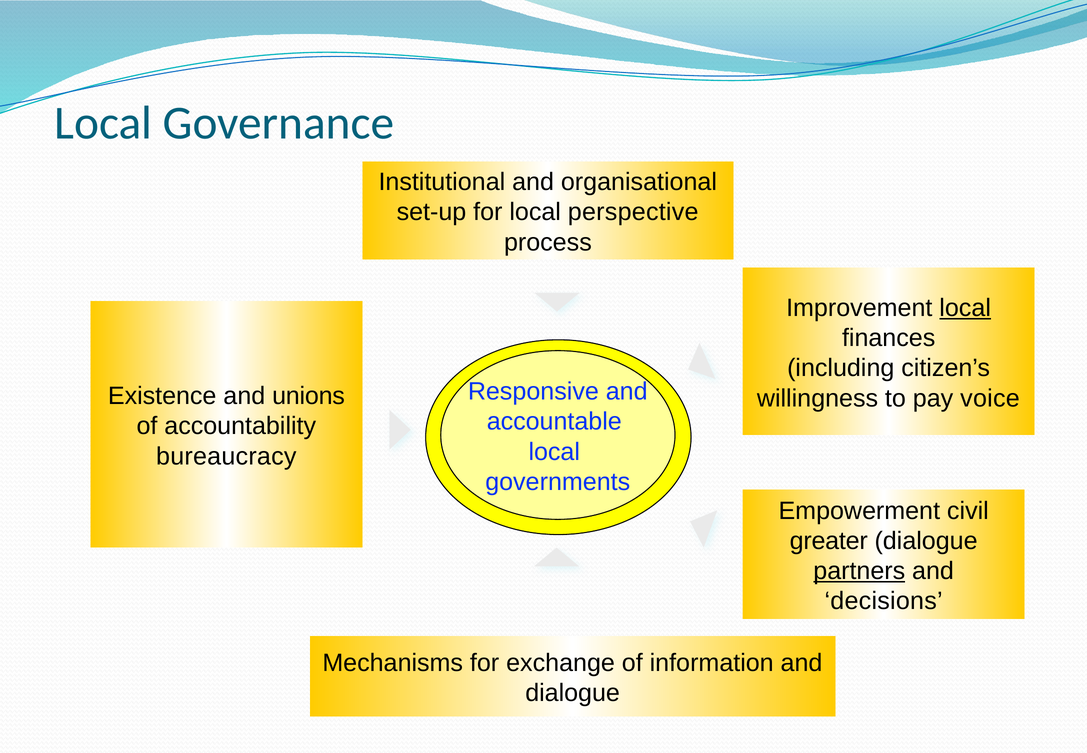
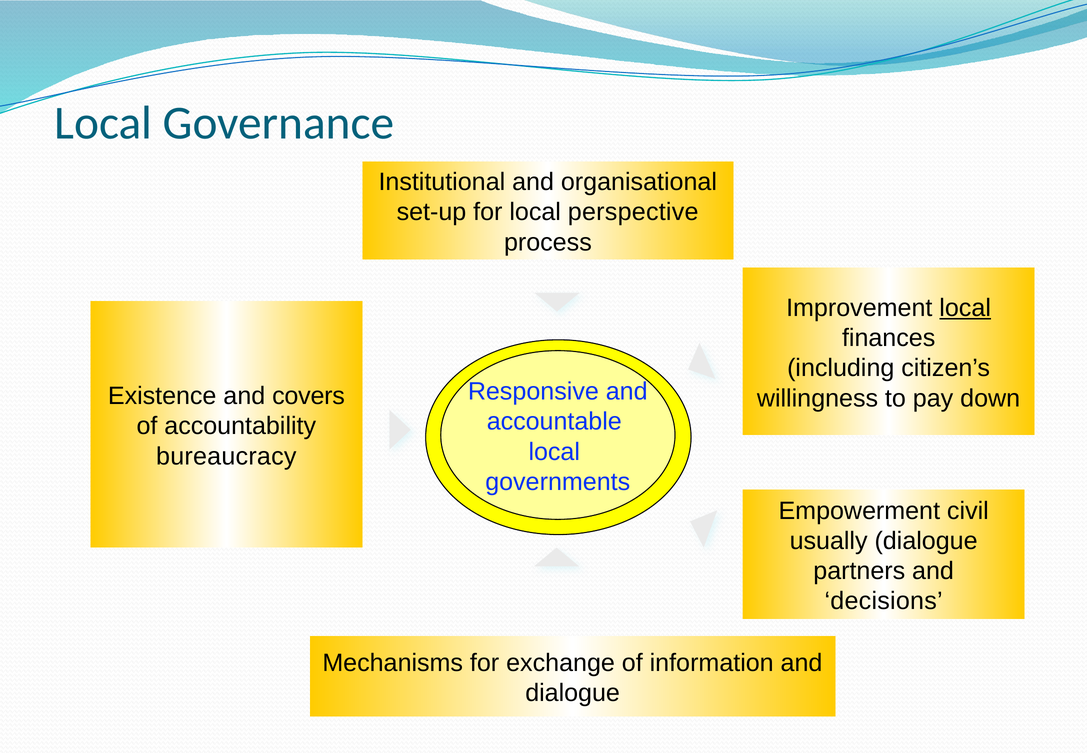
unions: unions -> covers (309, 396)
voice: voice -> down (990, 398)
greater: greater -> usually (829, 541)
partners underline: present -> none (859, 571)
